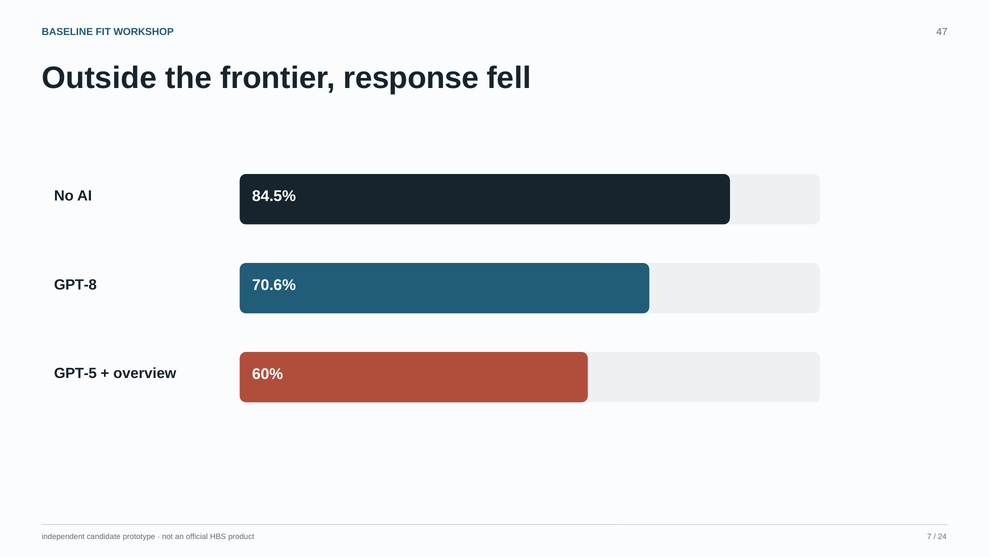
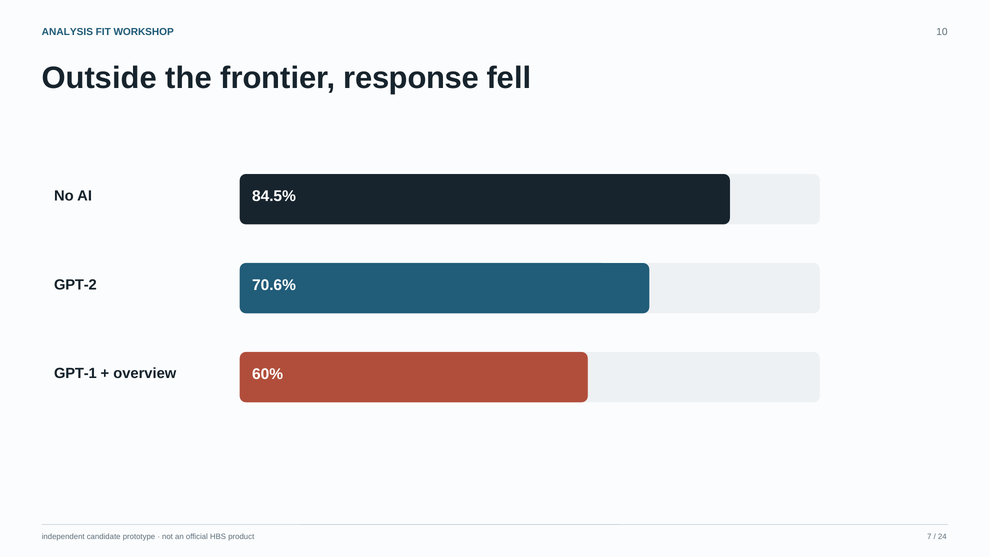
BASELINE: BASELINE -> ANALYSIS (67, 32)
47: 47 -> 10 (942, 32)
GPT-8: GPT-8 -> GPT-2 (75, 285)
GPT-5: GPT-5 -> GPT-1 (75, 374)
